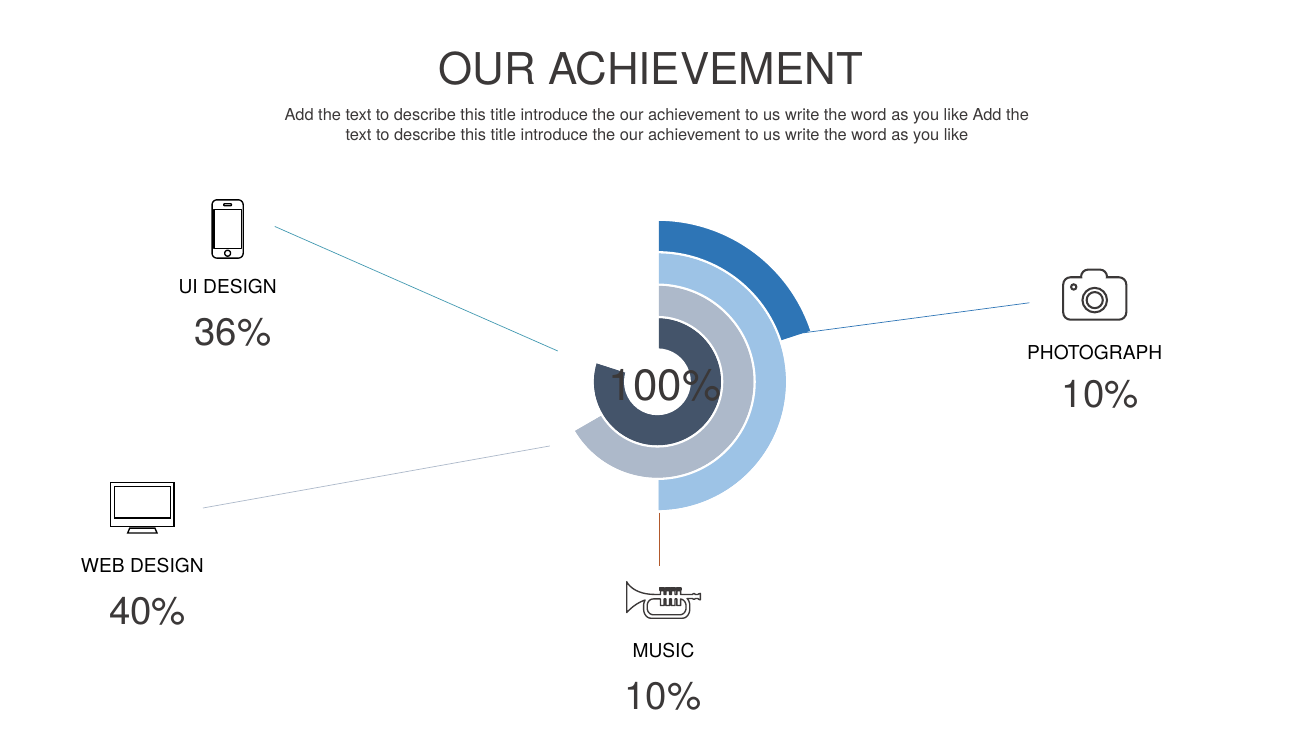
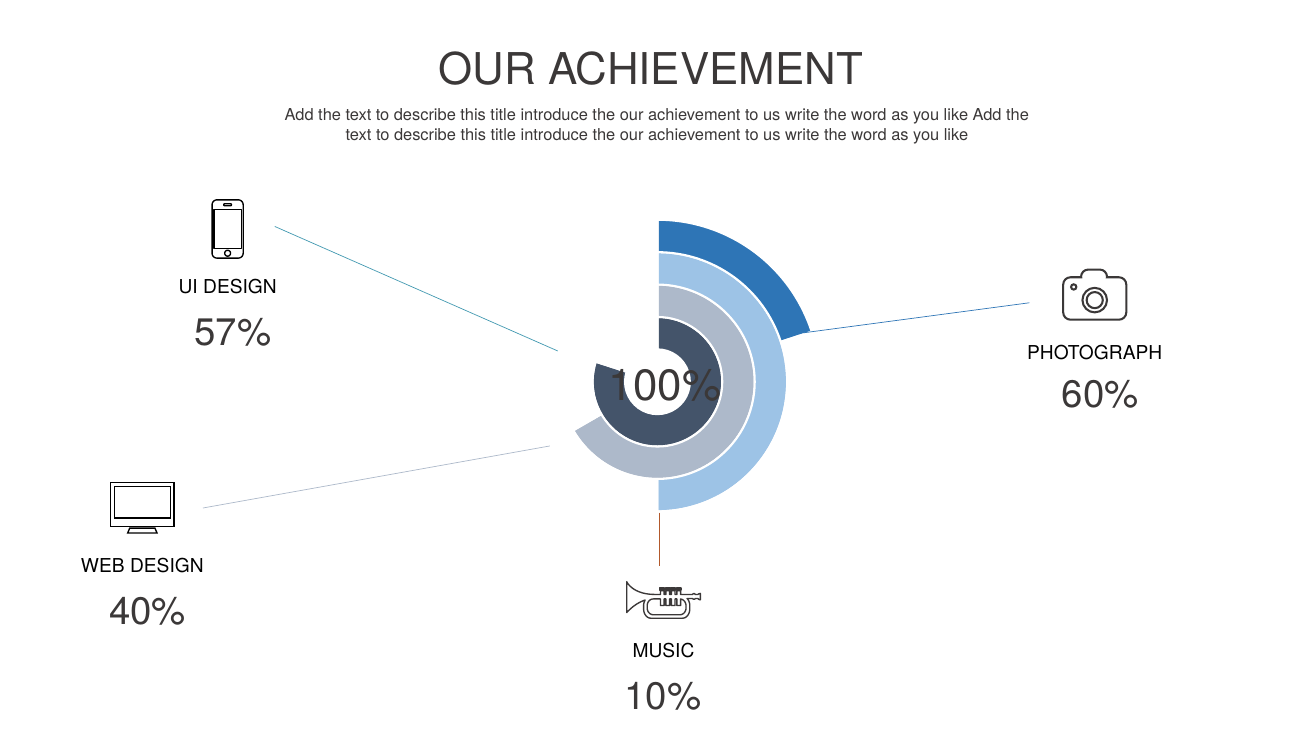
36%: 36% -> 57% (233, 334)
10%: 10% -> 60% (1100, 395)
